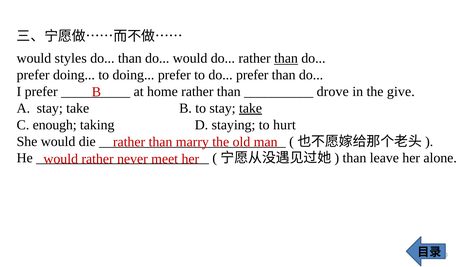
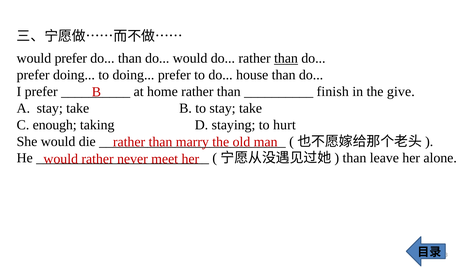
would styles: styles -> prefer (71, 58)
to do prefer: prefer -> house (252, 75)
drove: drove -> finish (333, 92)
take underline: present -> none (251, 108)
